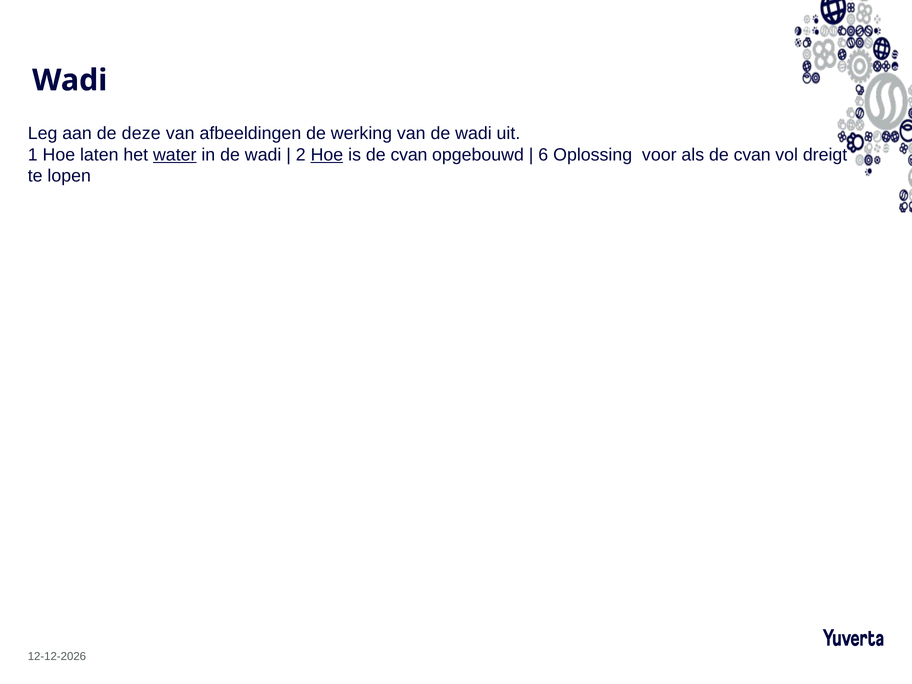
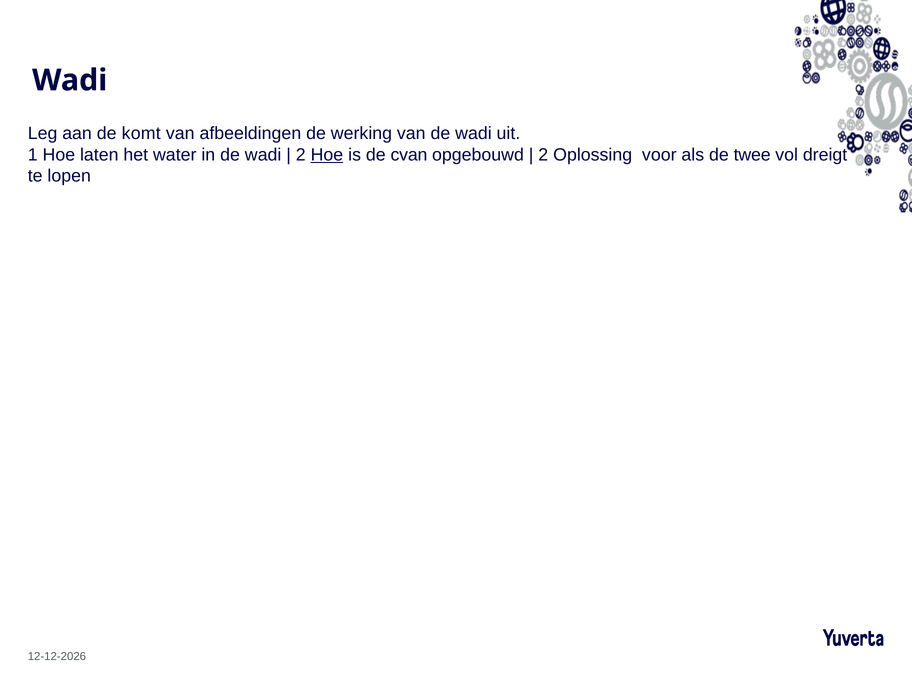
deze: deze -> komt (141, 133)
water underline: present -> none (175, 155)
6: 6 -> 2 (543, 155)
als de cvan: cvan -> twee (752, 155)
